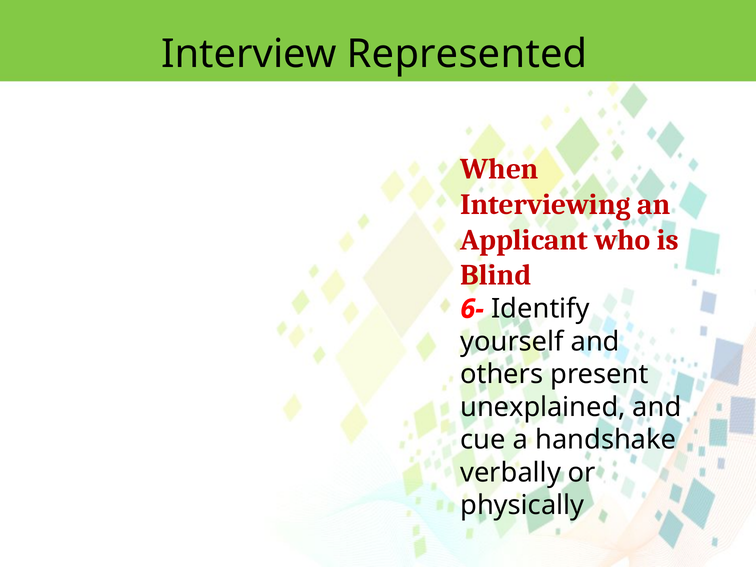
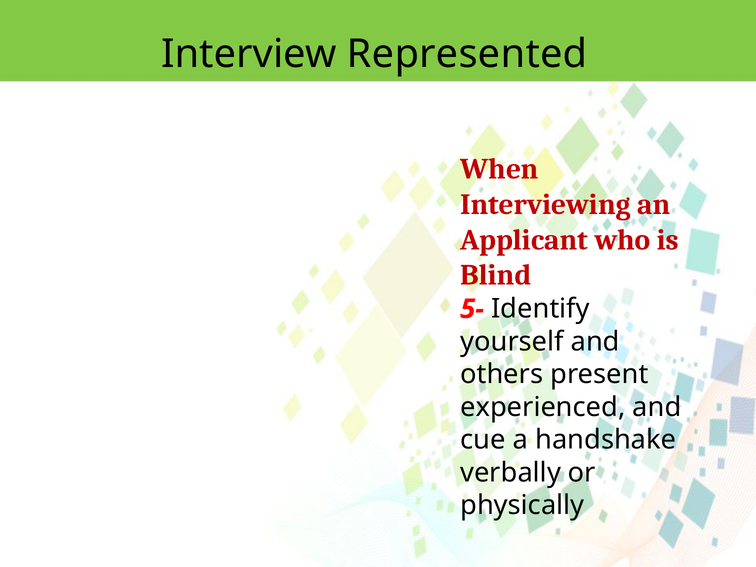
6-: 6- -> 5- (472, 309)
unexplained: unexplained -> experienced (543, 407)
